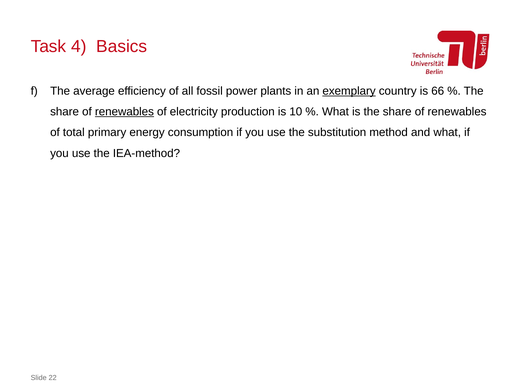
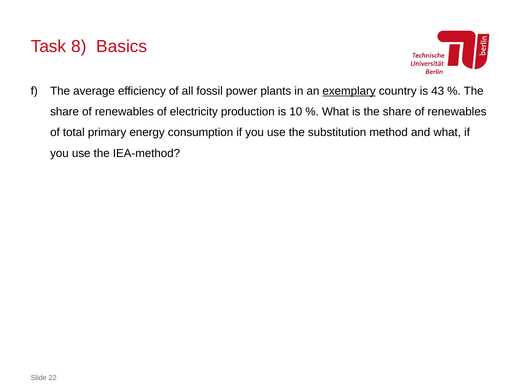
4: 4 -> 8 (79, 46)
66: 66 -> 43 (438, 91)
renewables underline: present -> none (124, 112)
